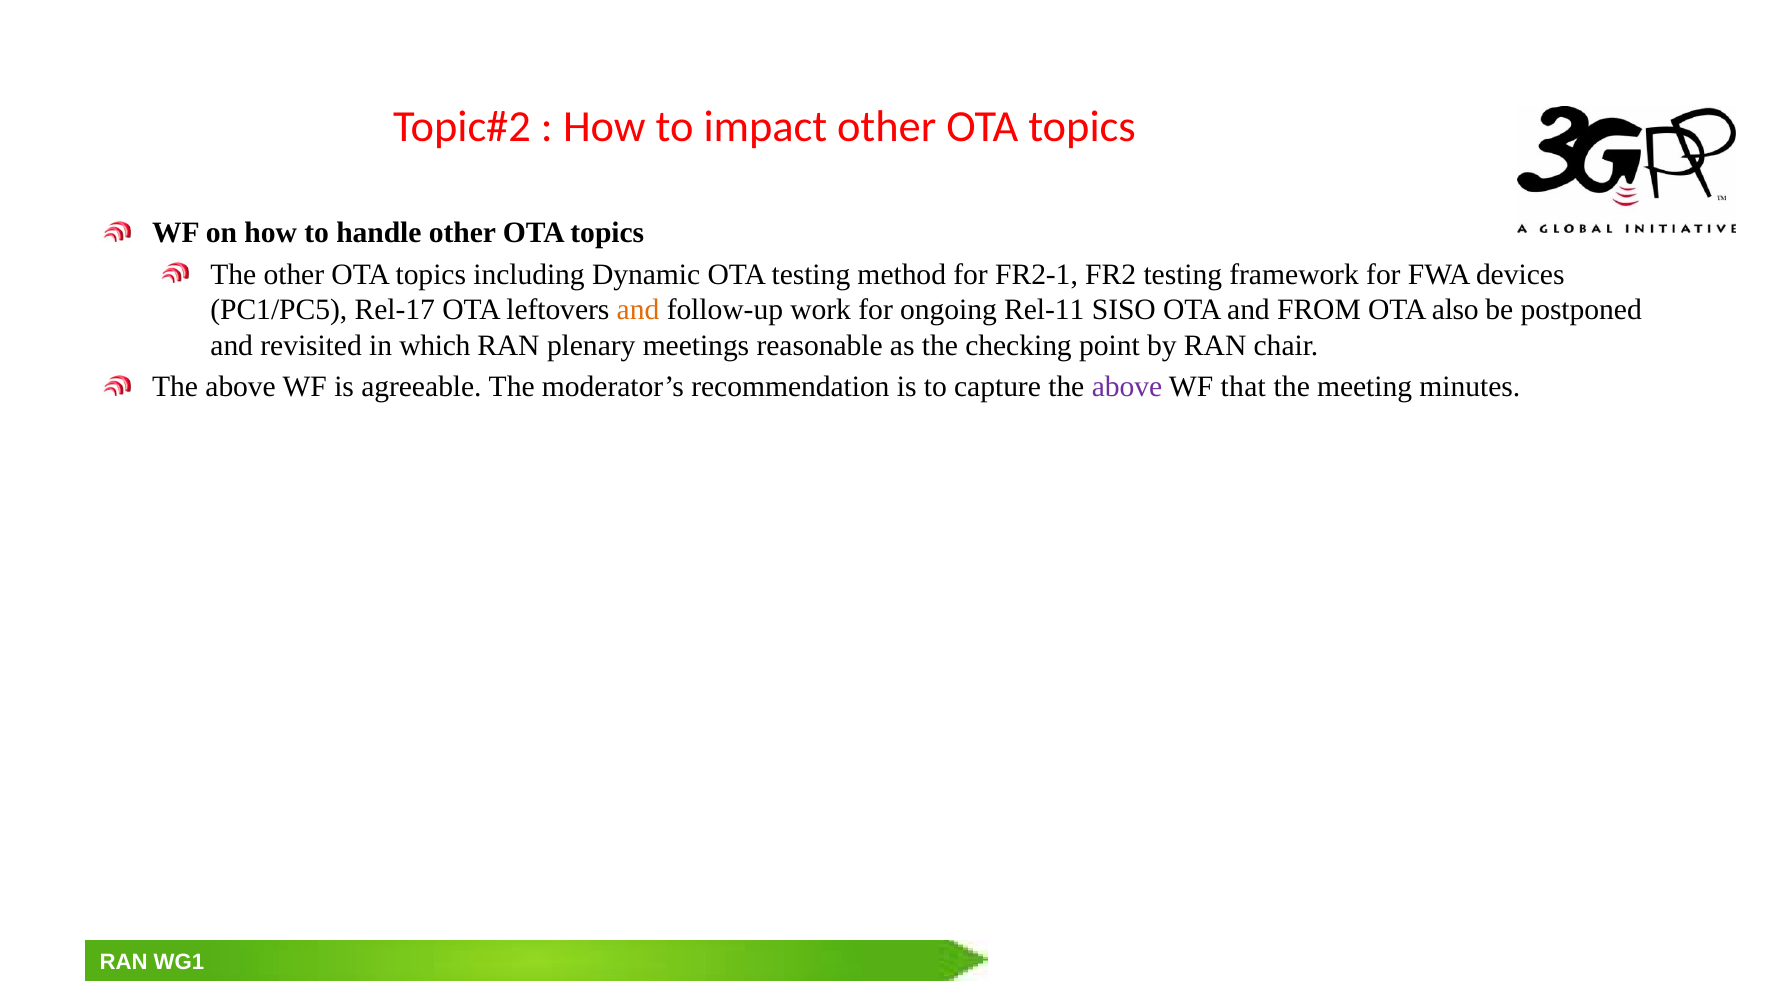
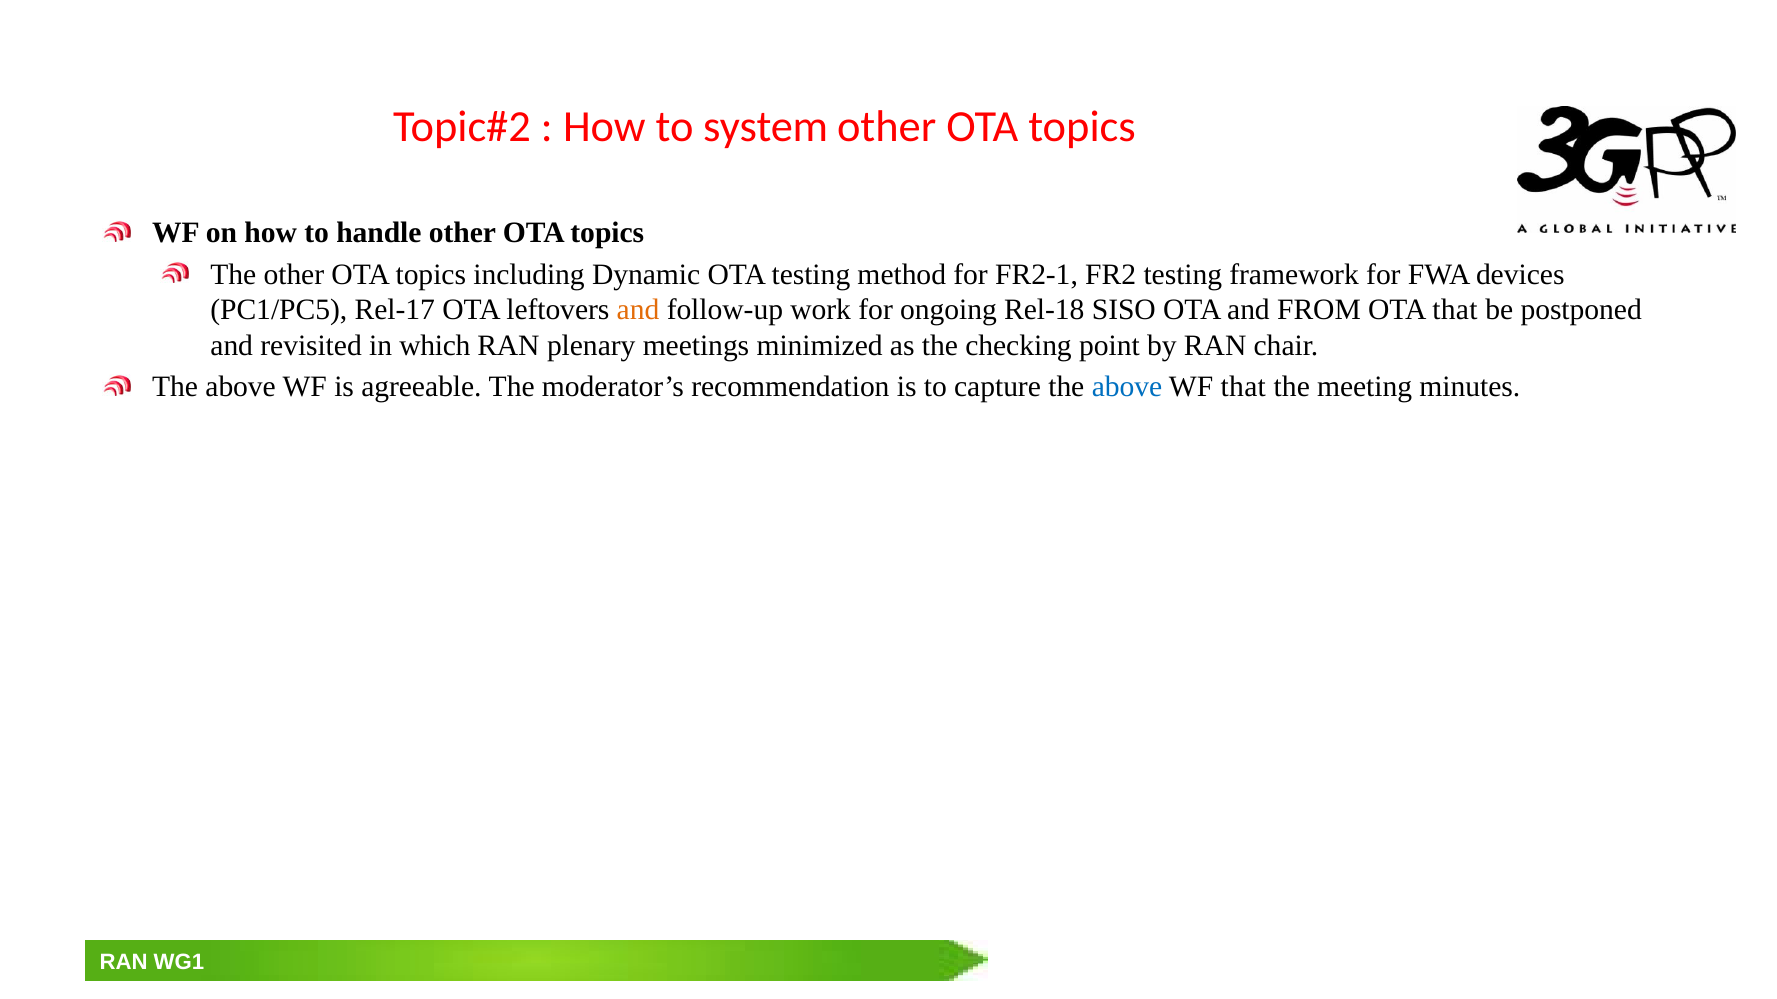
impact: impact -> system (766, 126)
Rel-11: Rel-11 -> Rel-18 (1044, 310)
OTA also: also -> that (1455, 310)
reasonable: reasonable -> minimized (820, 346)
above colour: purple -> blue (1127, 387)
